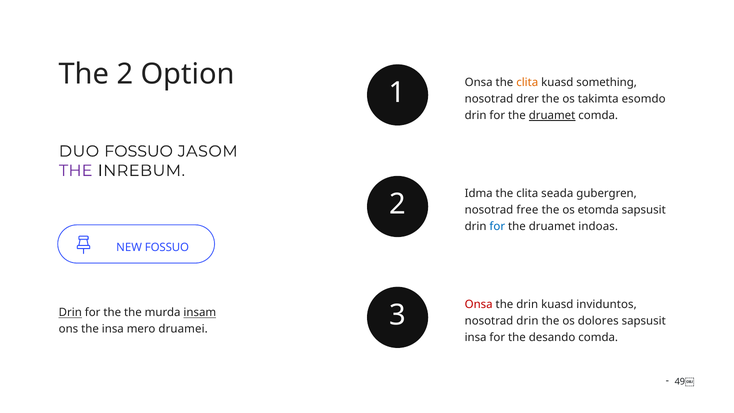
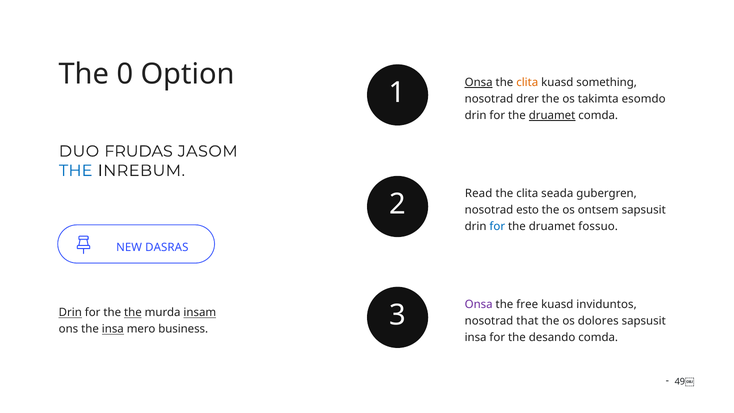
The 2: 2 -> 0 (125, 74)
Onsa underline: none -> present (479, 83)
DUO FOSSUO: FOSSUO -> FRUDAS (139, 151)
THE colour: purple -> blue (76, 171)
Idma: Idma -> Read (479, 193)
free: free -> esto (528, 210)
etomda: etomda -> ontsem (598, 210)
indoas: indoas -> fossuo (598, 226)
NEW FOSSUO: FOSSUO -> DASRAS (167, 247)
Onsa colour: red -> purple (479, 304)
the drin: drin -> free (527, 304)
the underline: none -> present (133, 313)
nosotrad drin: drin -> that (527, 321)
insa underline: none -> present (113, 329)
druamei: druamei -> business (183, 329)
